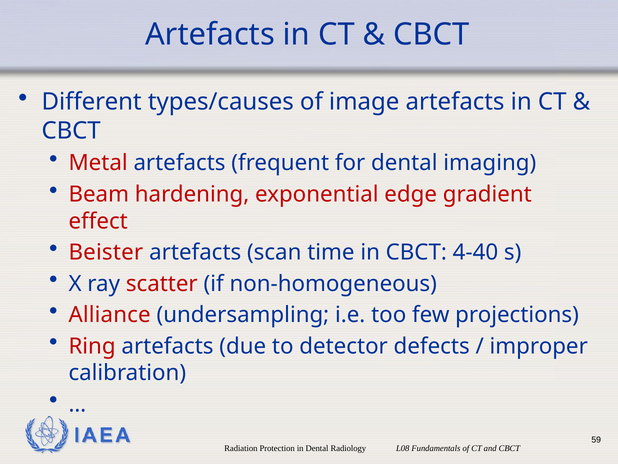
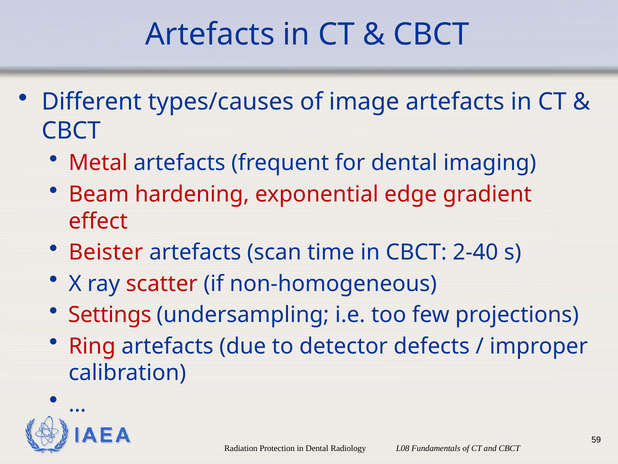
4-40: 4-40 -> 2-40 (475, 252)
Alliance: Alliance -> Settings (110, 315)
